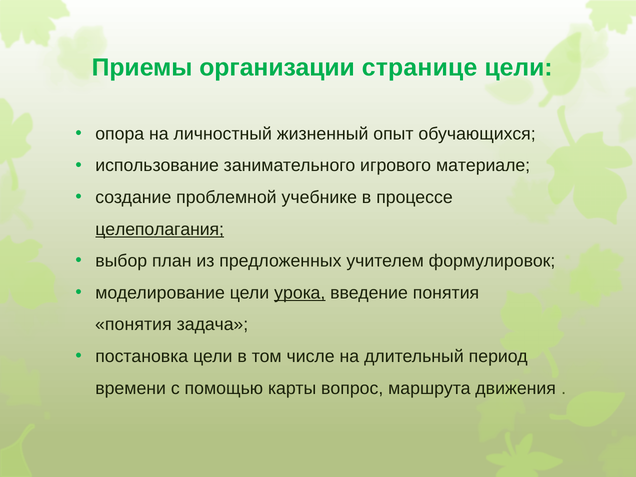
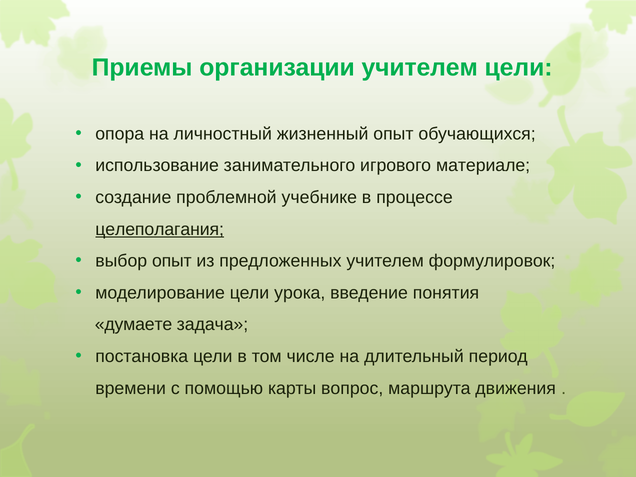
организации странице: странице -> учителем (420, 68)
выбор план: план -> опыт (172, 261)
урока underline: present -> none (300, 293)
понятия: понятия -> думаете (134, 325)
